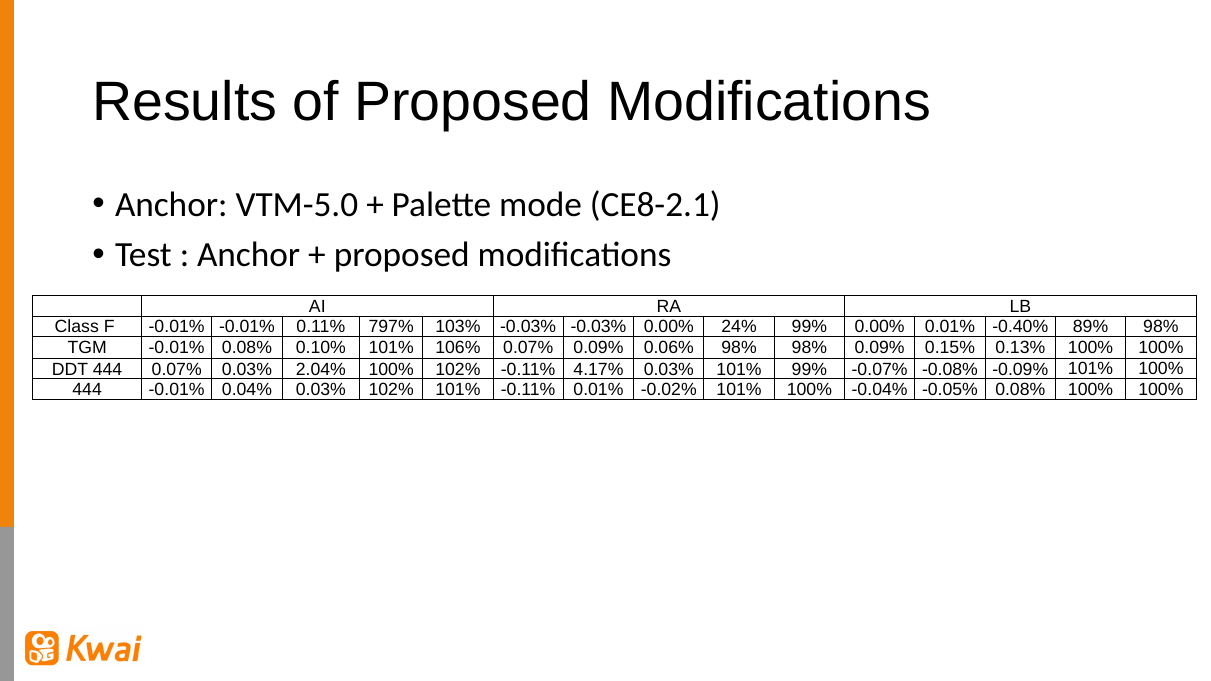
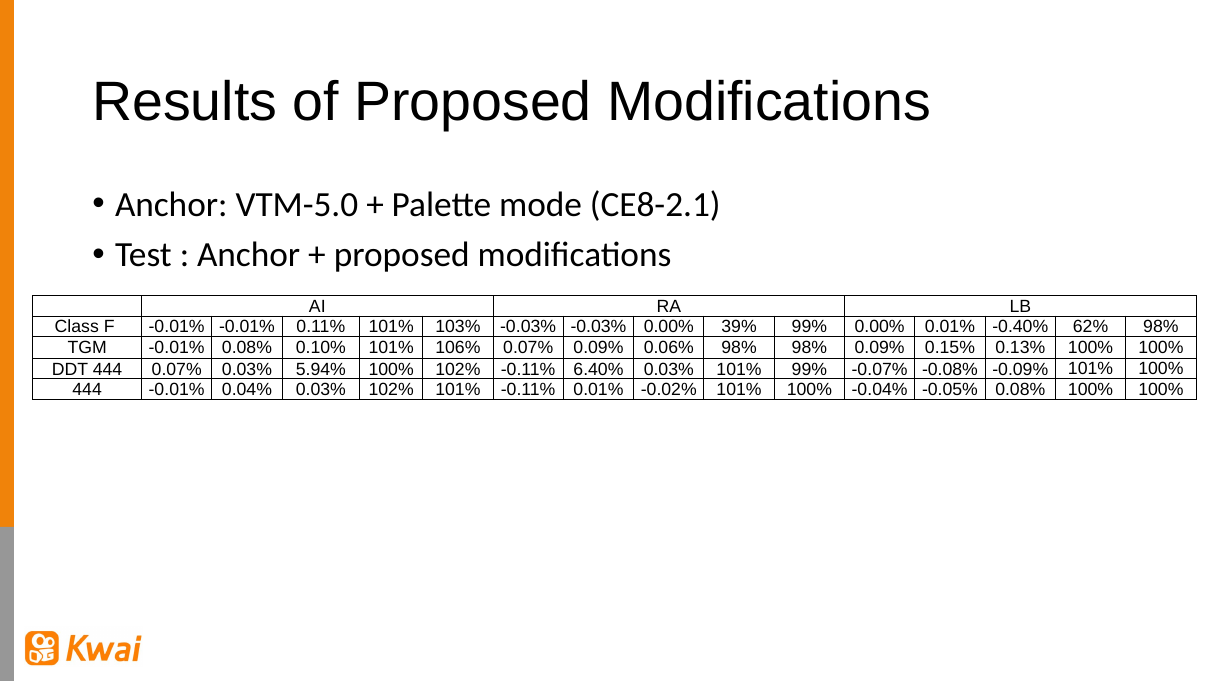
0.11% 797%: 797% -> 101% (391, 327)
24%: 24% -> 39% (739, 327)
89%: 89% -> 62% (1091, 327)
2.04%: 2.04% -> 5.94% (321, 369)
4.17%: 4.17% -> 6.40% (598, 369)
